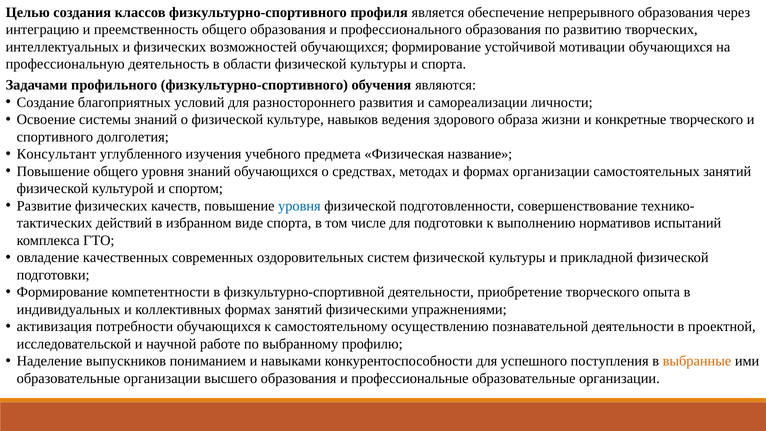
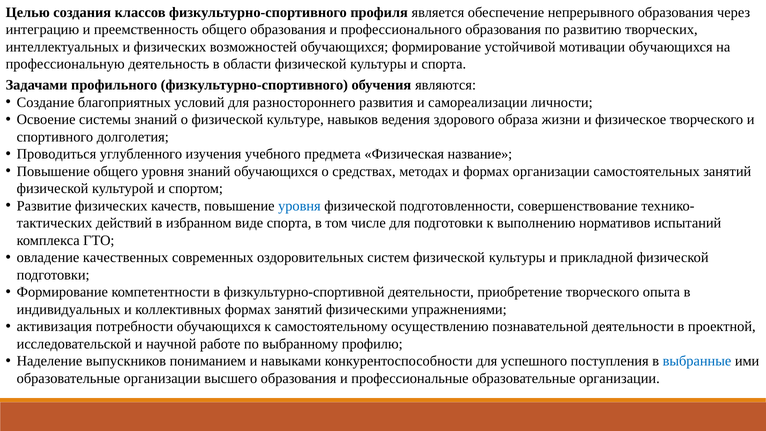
конкретные: конкретные -> физическое (631, 120)
Консультант: Консультант -> Проводиться (56, 154)
выбранные colour: orange -> blue (697, 361)
